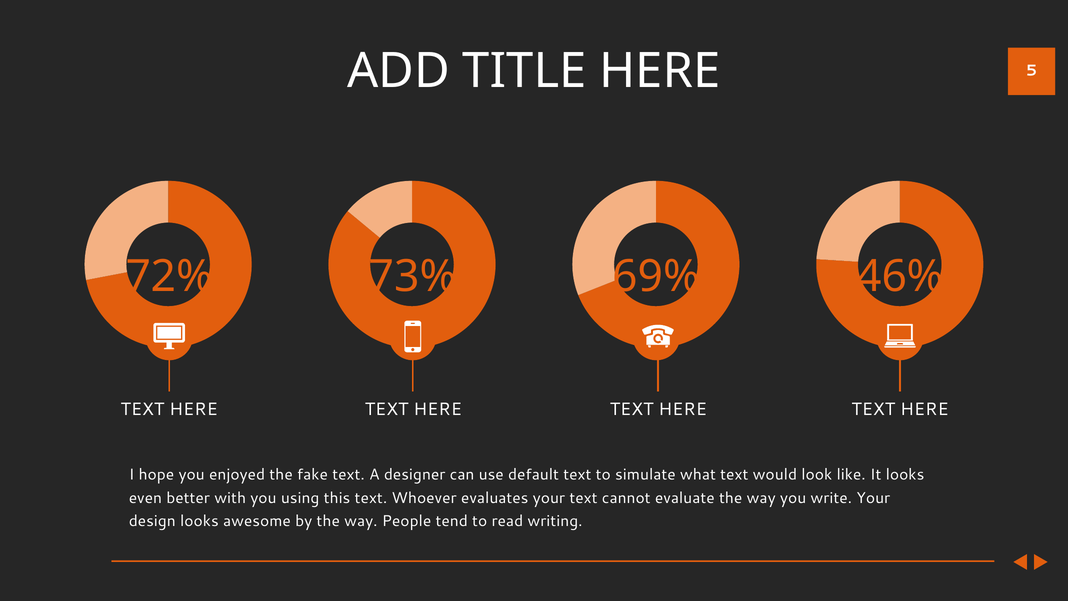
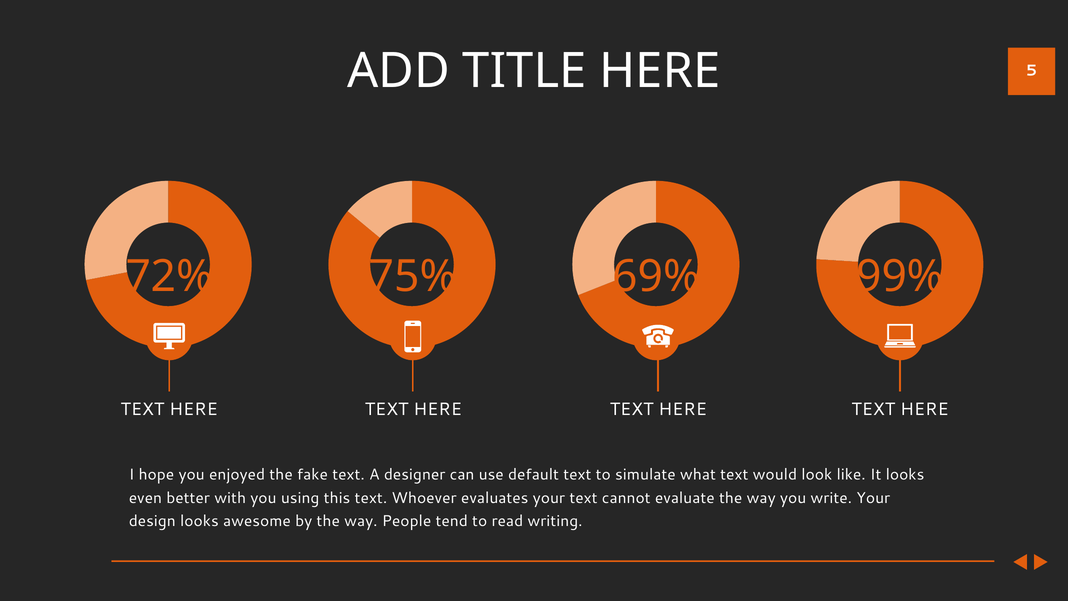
73%: 73% -> 75% (413, 276)
46%: 46% -> 99% (900, 276)
